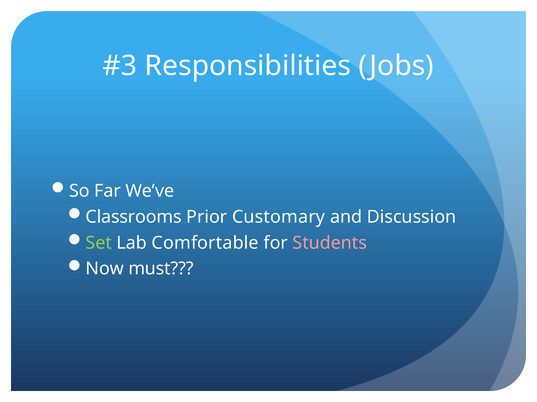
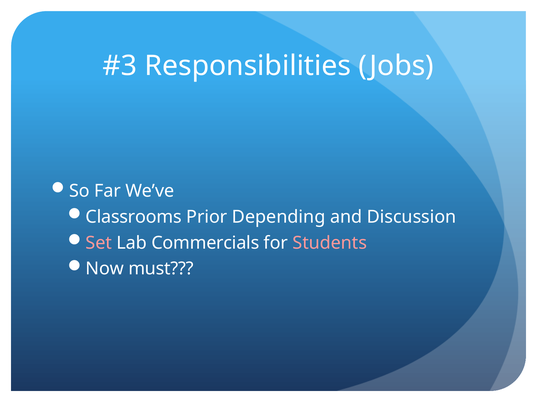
Customary: Customary -> Depending (279, 217)
Set colour: light green -> pink (99, 243)
Comfortable: Comfortable -> Commercials (205, 243)
